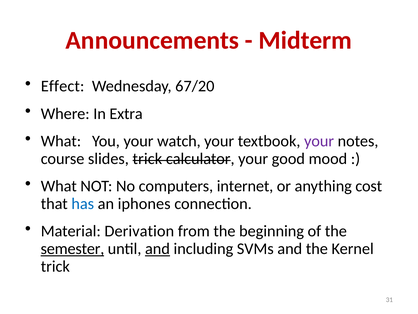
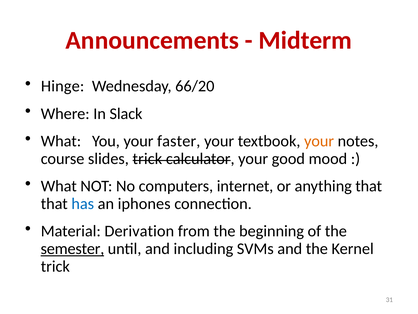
Effect: Effect -> Hinge (63, 86)
67/20: 67/20 -> 66/20 (195, 86)
Extra: Extra -> Slack (126, 114)
watch: watch -> faster (179, 141)
your colour: purple -> orange (319, 141)
anything cost: cost -> that (369, 186)
and underline: present -> none (157, 248)
